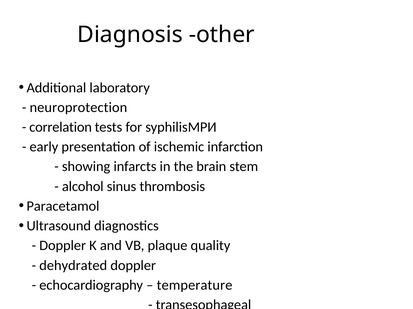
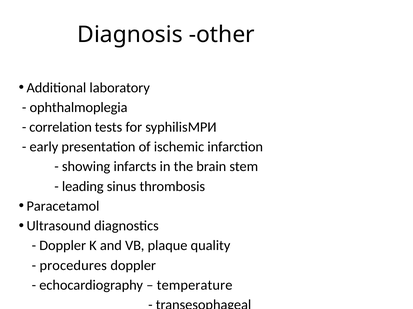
neuroprotection: neuroprotection -> ophthalmoplegia (79, 108)
alcohol: alcohol -> leading (83, 187)
dehydrated: dehydrated -> procedures (73, 266)
